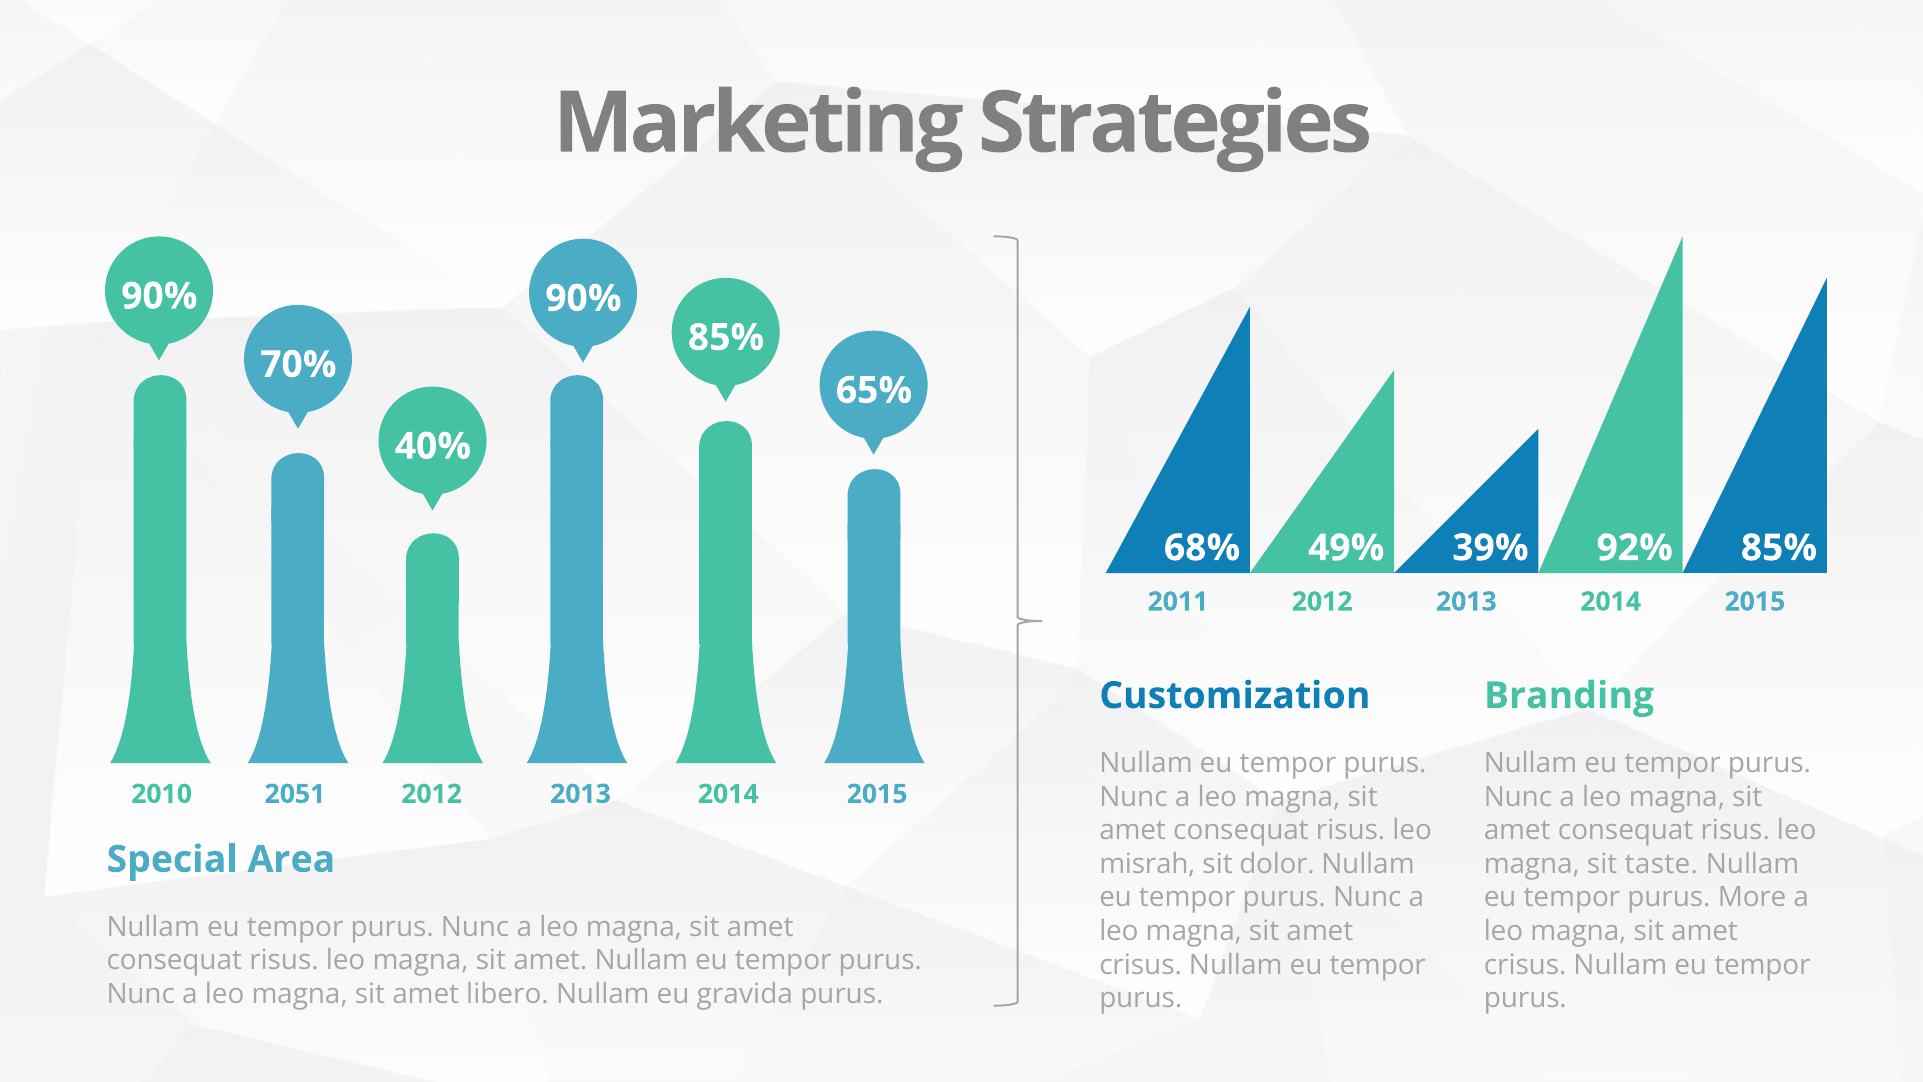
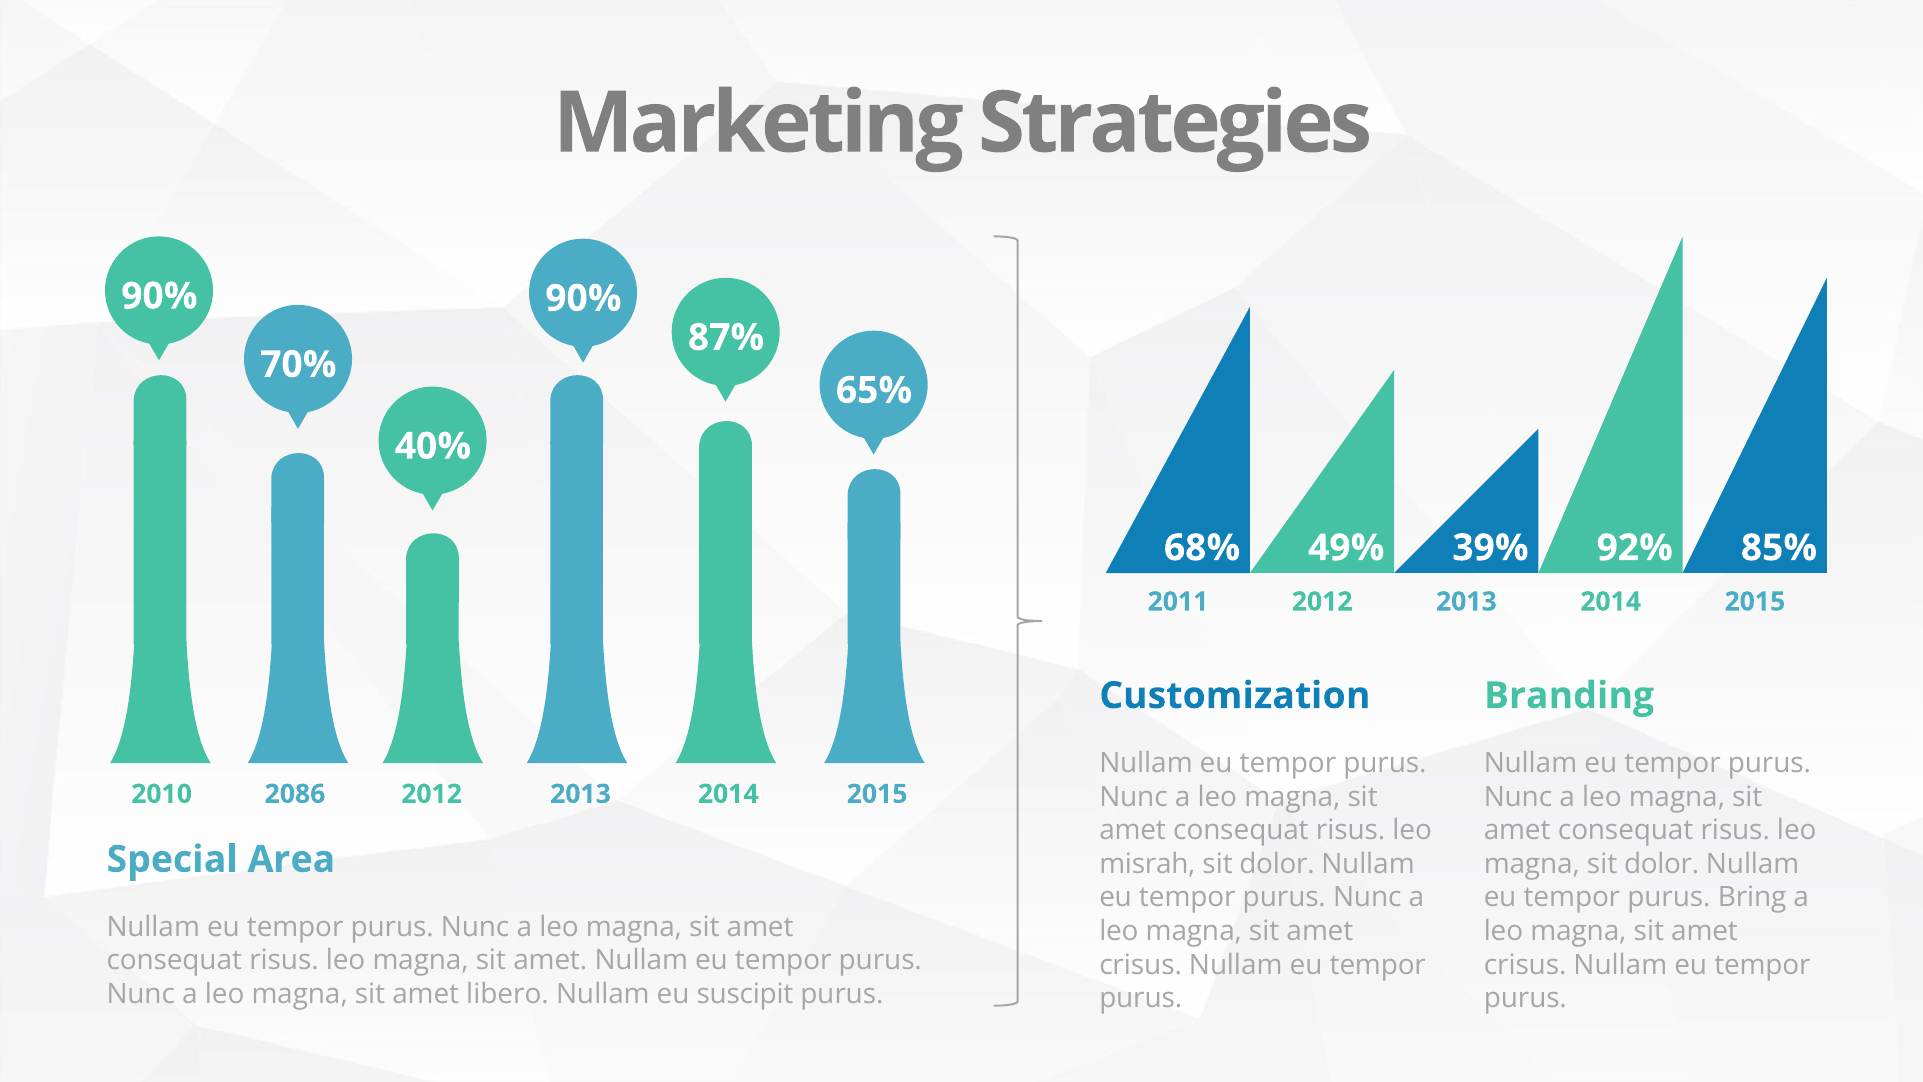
85%: 85% -> 87% (726, 338)
2051: 2051 -> 2086 (295, 794)
magna sit taste: taste -> dolor (1662, 864)
More: More -> Bring (1752, 898)
gravida: gravida -> suscipit (745, 994)
